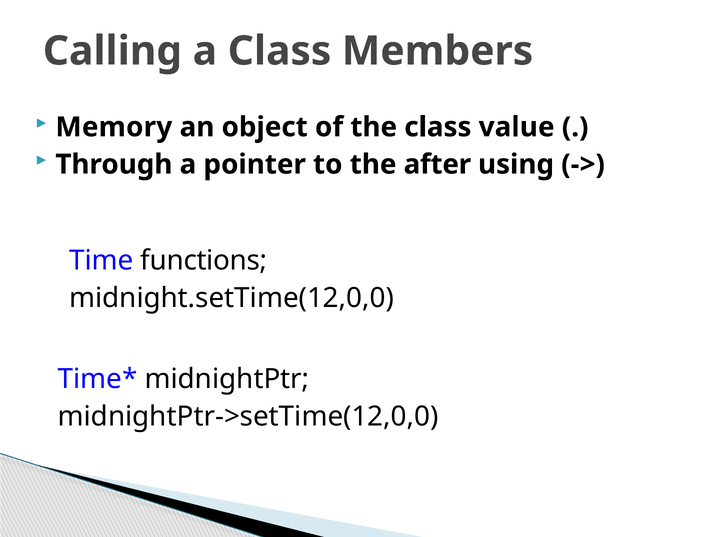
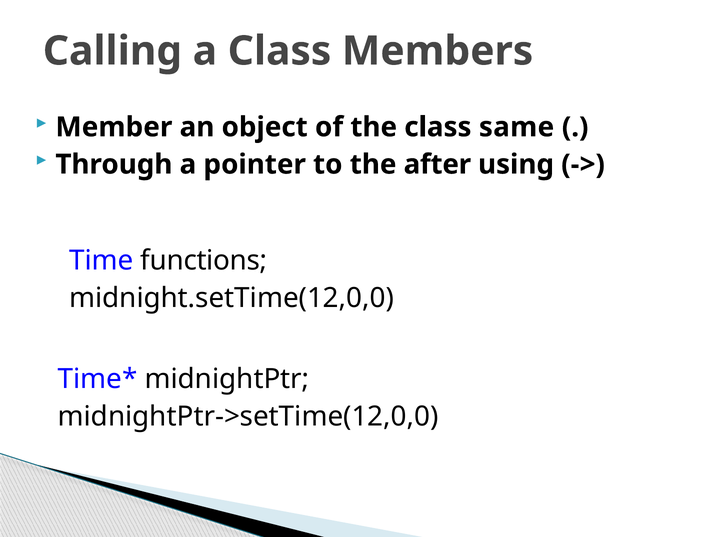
Memory: Memory -> Member (114, 127)
value: value -> same (517, 127)
